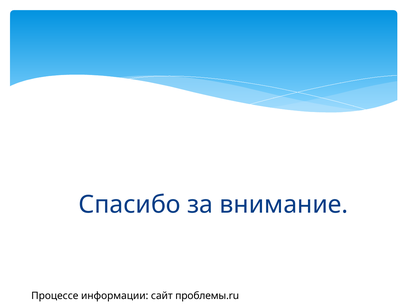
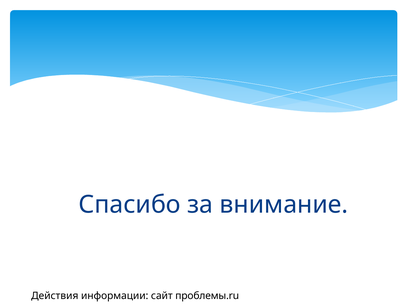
Процессе: Процессе -> Действия (55, 296)
